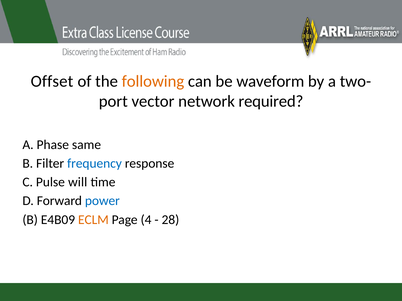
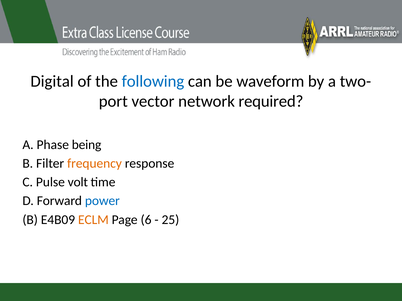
Offset: Offset -> Digital (52, 82)
following colour: orange -> blue (153, 82)
same: same -> being (87, 145)
frequency colour: blue -> orange (95, 164)
will: will -> volt (78, 182)
4: 4 -> 6 (146, 220)
28: 28 -> 25 (170, 220)
